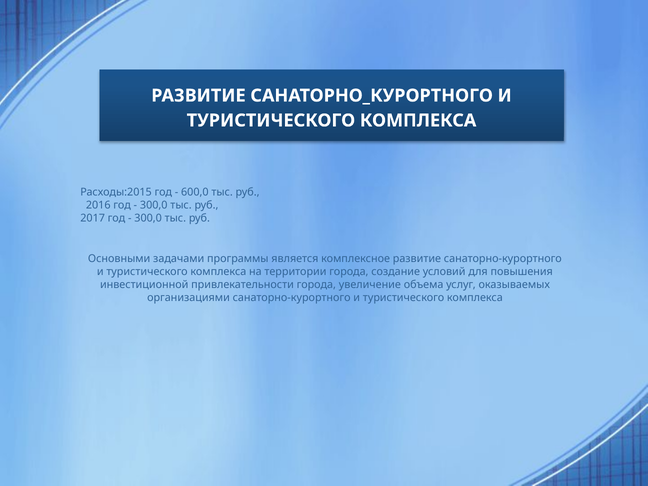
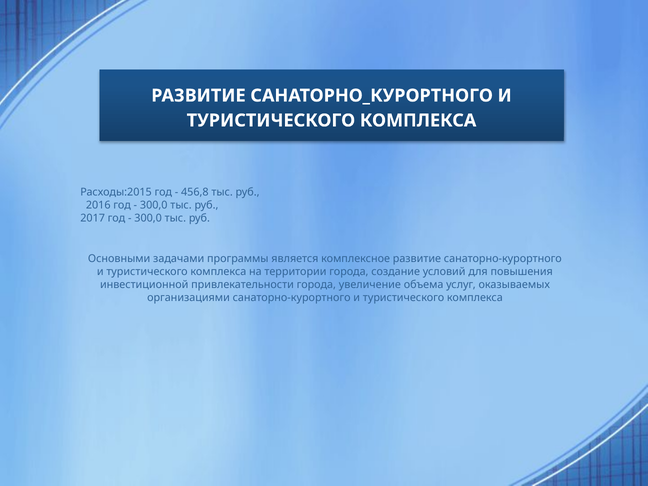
600,0: 600,0 -> 456,8 (195, 192)
